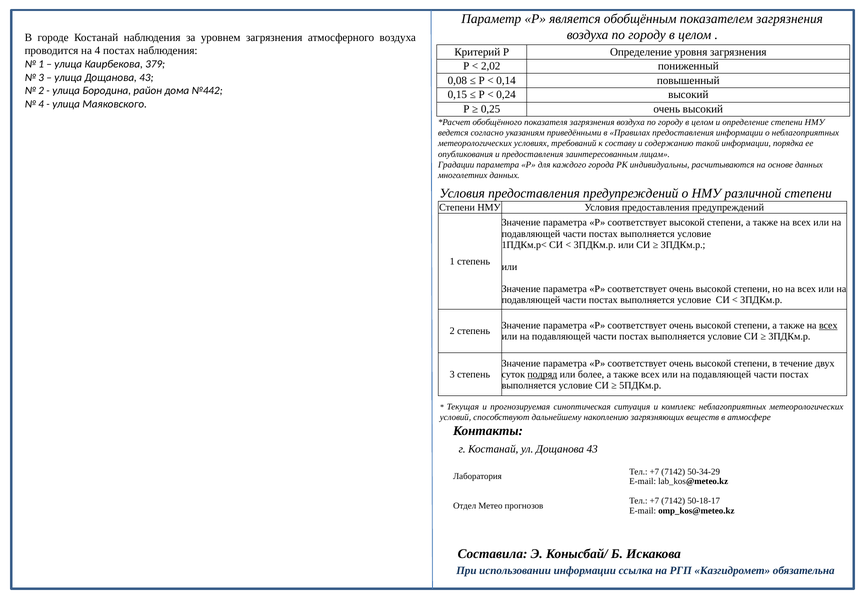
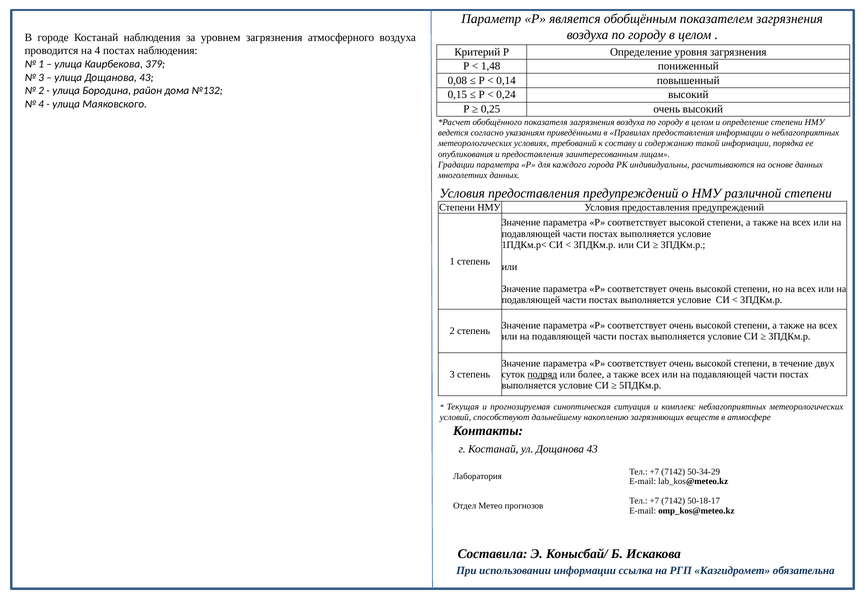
2,02: 2,02 -> 1,48 (491, 66)
№442: №442 -> №132 (207, 91)
всех underline: present -> none (828, 326)
